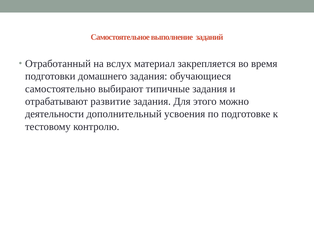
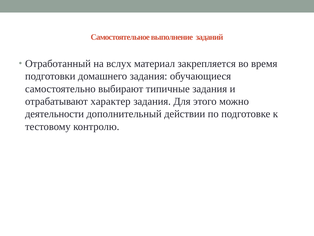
развитие: развитие -> характер (111, 101)
усвоения: усвоения -> действии (185, 114)
